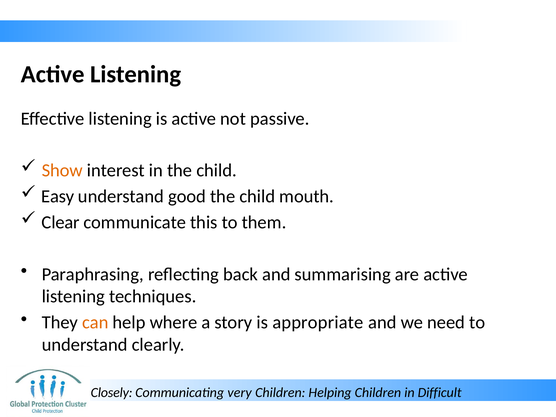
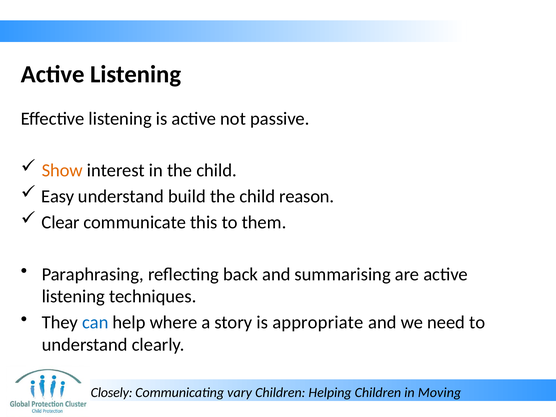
good: good -> build (187, 196)
mouth: mouth -> reason (307, 196)
can colour: orange -> blue (95, 322)
very: very -> vary (240, 392)
Difficult: Difficult -> Moving (440, 392)
